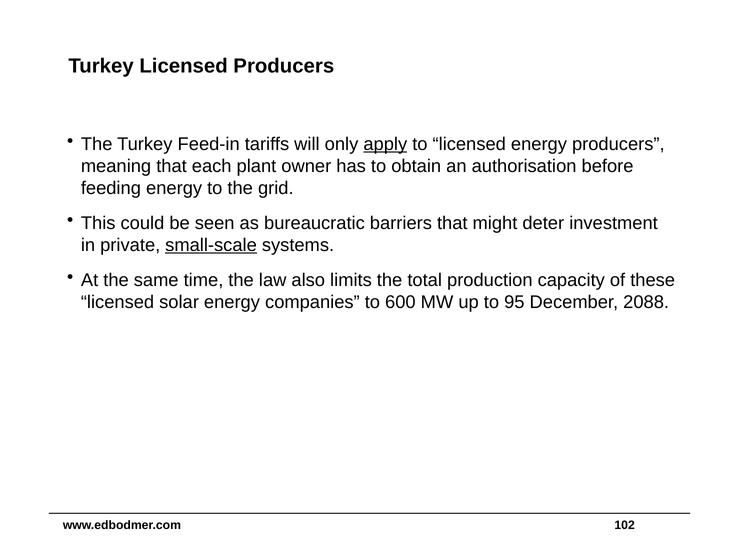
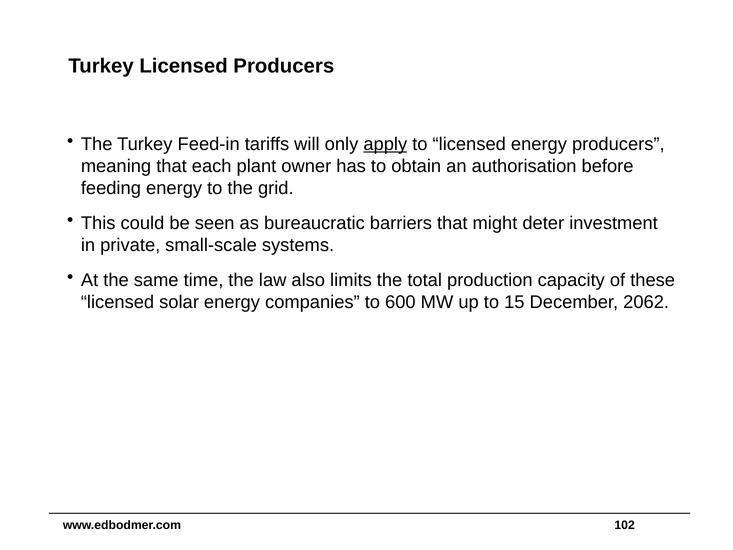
small-scale underline: present -> none (211, 245)
95: 95 -> 15 (514, 302)
2088: 2088 -> 2062 (646, 302)
